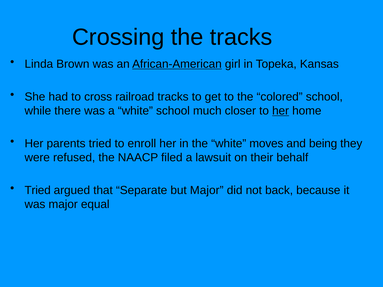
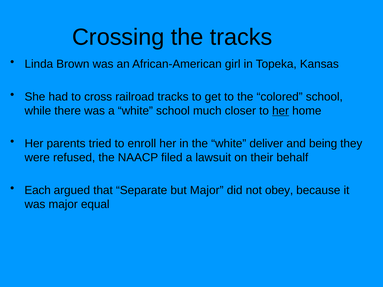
African-American underline: present -> none (177, 64)
moves: moves -> deliver (266, 144)
Tried: Tried -> Each (38, 190)
back: back -> obey (279, 190)
